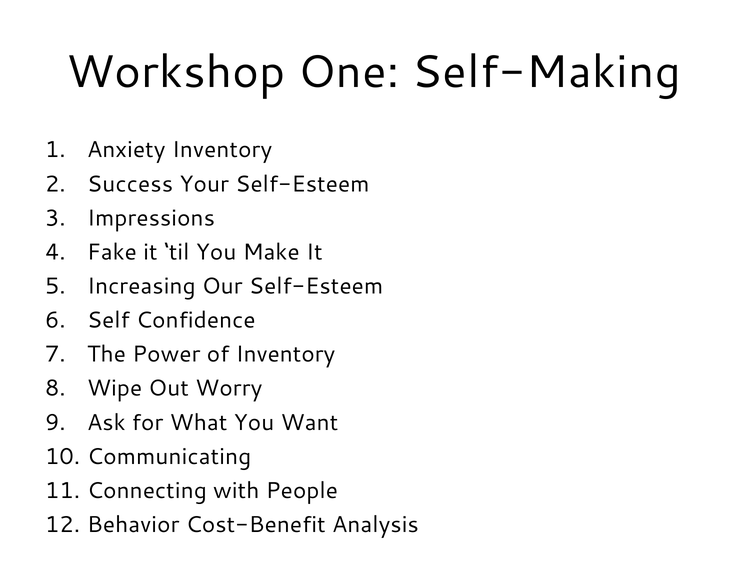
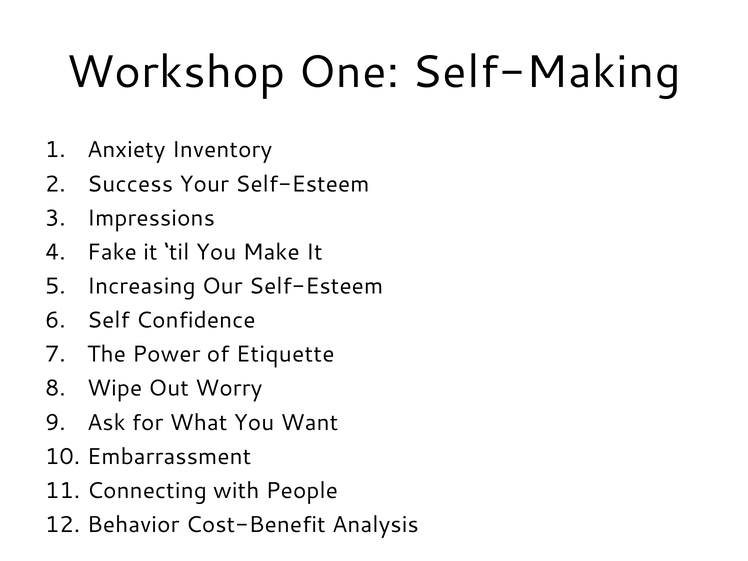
of Inventory: Inventory -> Etiquette (285, 354)
Communicating: Communicating -> Embarrassment (169, 457)
